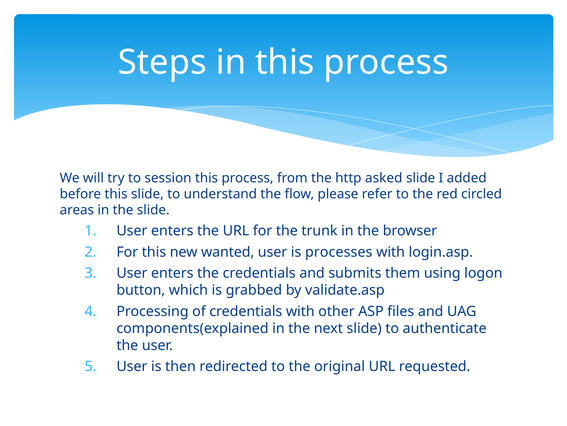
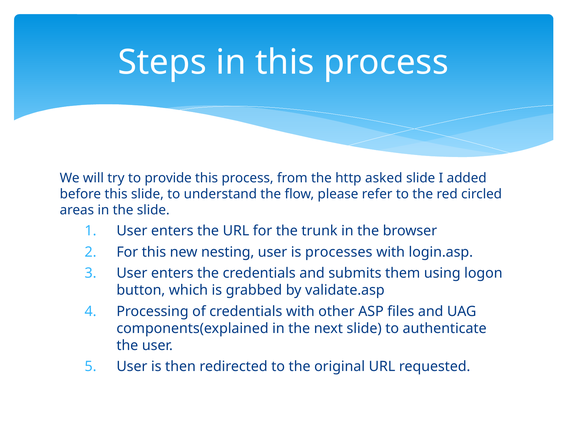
session: session -> provide (168, 178)
wanted: wanted -> nesting (228, 252)
